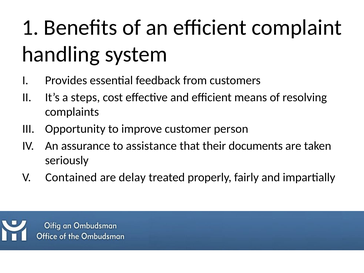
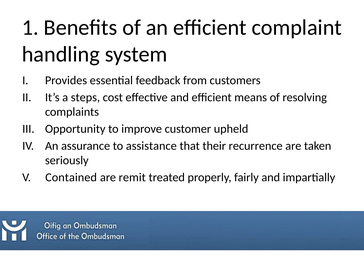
person: person -> upheld (231, 129)
documents: documents -> recurrence (256, 146)
delay: delay -> remit (132, 177)
